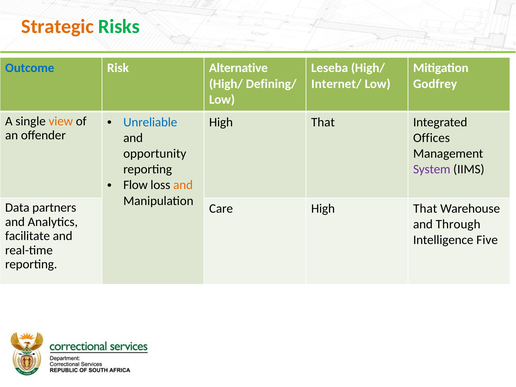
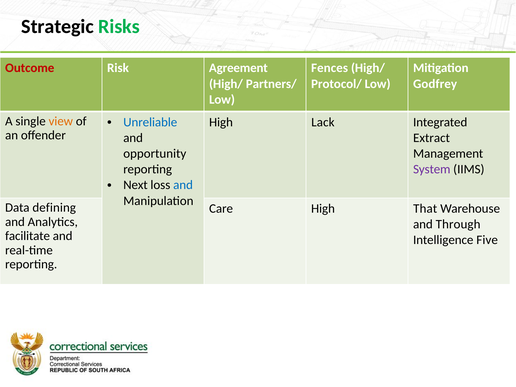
Strategic colour: orange -> black (58, 27)
Outcome colour: blue -> red (30, 68)
Alternative: Alternative -> Agreement (238, 68)
Leseba: Leseba -> Fences (330, 68)
Defining/: Defining/ -> Partners/ (271, 84)
Internet/: Internet/ -> Protocol/ (336, 84)
That: That -> Lack (323, 122)
Offices: Offices -> Extract (432, 138)
Flow: Flow -> Next (135, 185)
and colour: orange -> blue (183, 185)
partners: partners -> defining (54, 208)
